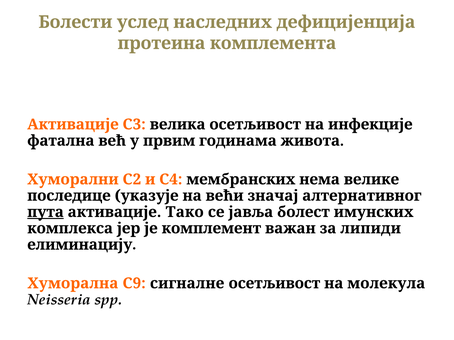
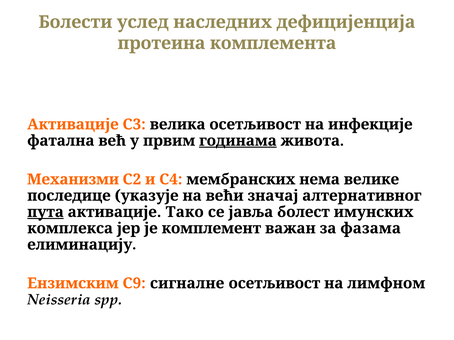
годинама underline: none -> present (238, 141)
Хуморални: Хуморални -> Механизми (73, 180)
липиди: липиди -> фазама (371, 229)
Хуморална: Хуморална -> Ензимским (73, 284)
молекула: молекула -> лимфном (386, 284)
